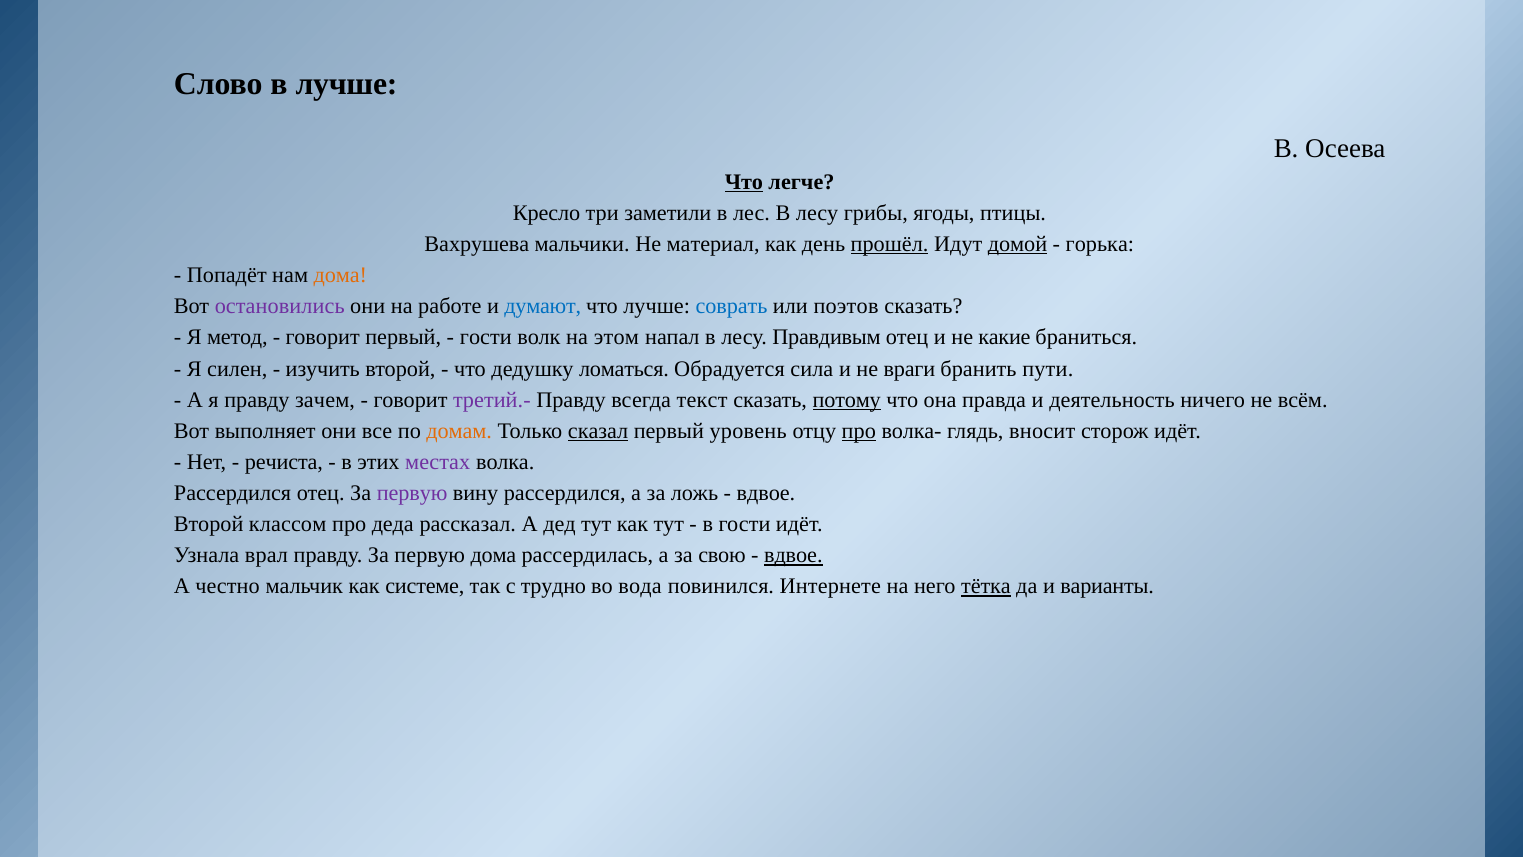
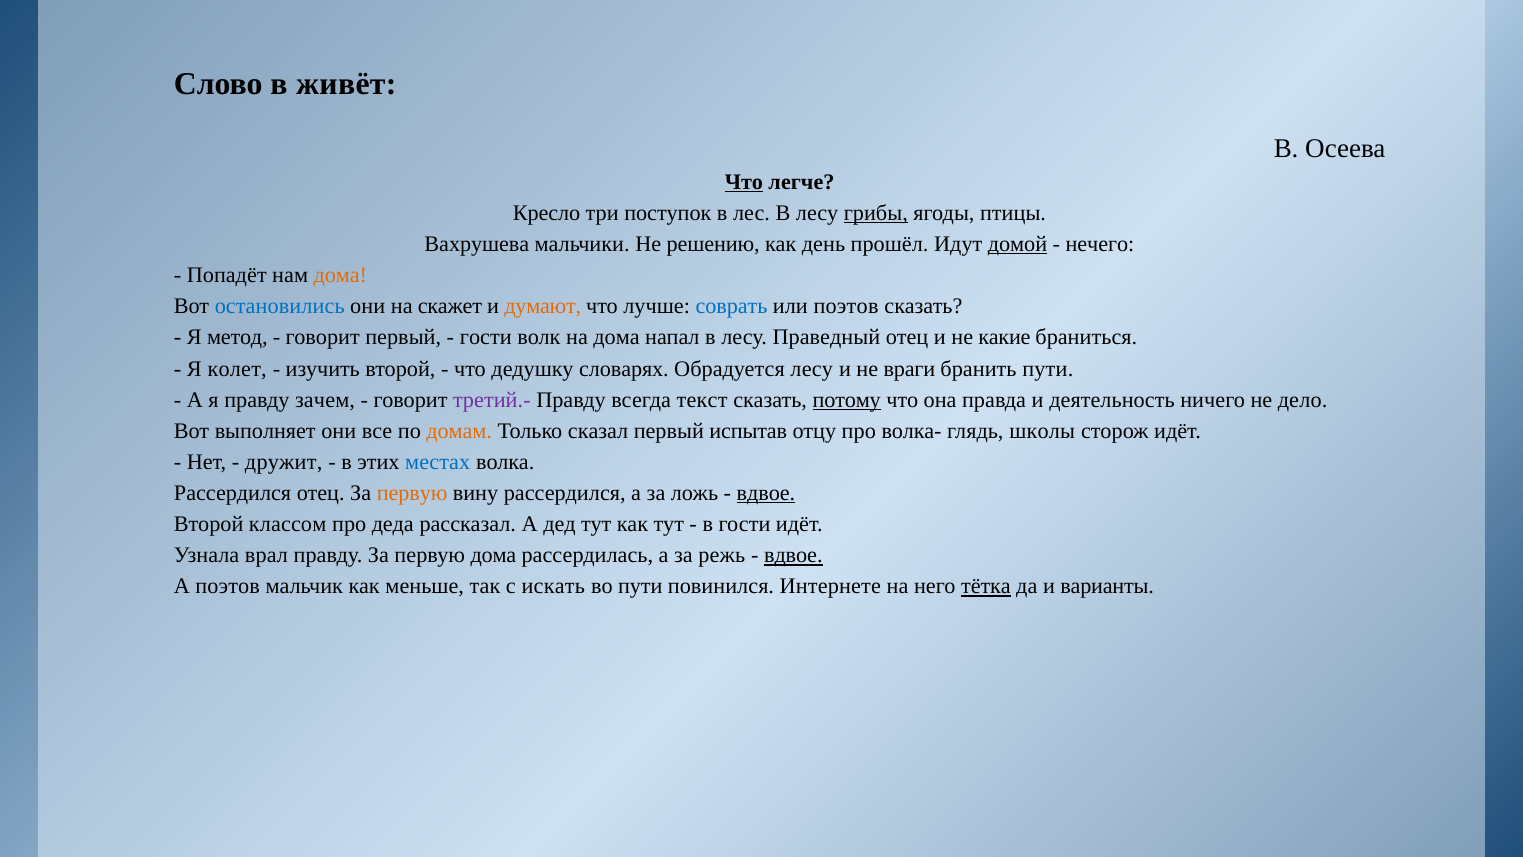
в лучше: лучше -> живёт (346, 84)
заметили: заметили -> поступок (668, 213)
грибы underline: none -> present (876, 213)
материал: материал -> решению (713, 244)
прошёл underline: present -> none (890, 244)
горька: горька -> нечего (1100, 244)
остановились colour: purple -> blue (280, 306)
работе: работе -> скажет (450, 306)
думают colour: blue -> orange (543, 306)
на этом: этом -> дома (617, 337)
Правдивым: Правдивым -> Праведный (826, 337)
силен: силен -> колет (237, 369)
ломаться: ломаться -> словарях (624, 369)
Обрадуется сила: сила -> лесу (812, 369)
всём: всём -> дело (1303, 400)
сказал underline: present -> none (598, 431)
уровень: уровень -> испытав (748, 431)
про underline: present -> none (859, 431)
вносит: вносит -> школы (1042, 431)
речиста: речиста -> дружит (284, 462)
местах colour: purple -> blue (438, 462)
первую colour: purple -> orange (412, 493)
вдвое underline: none -> present (766, 493)
свою: свою -> режь (722, 555)
А честно: честно -> поэтов (228, 587)
системе: системе -> меньше (425, 587)
трудно: трудно -> искать (553, 587)
во вода: вода -> пути (640, 587)
